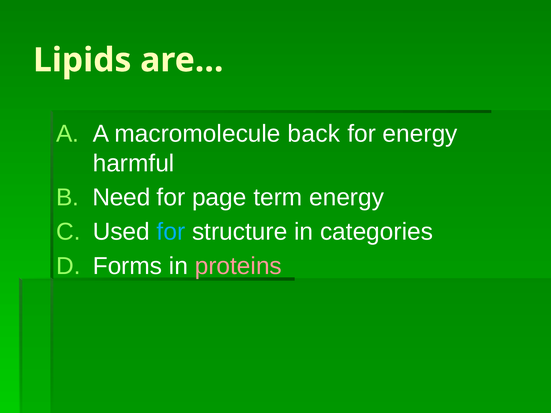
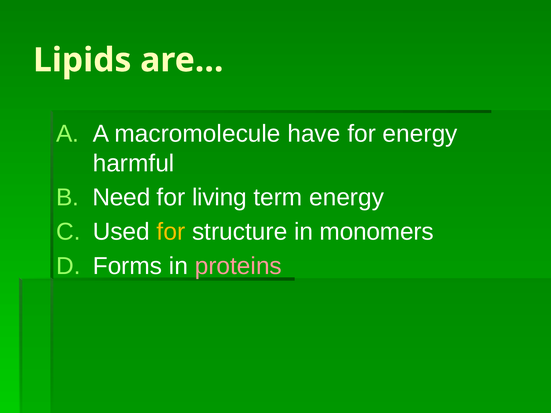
back: back -> have (314, 134)
page: page -> living (219, 198)
for colour: light blue -> yellow (171, 232)
categories: categories -> monomers (377, 232)
